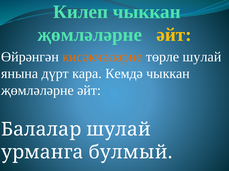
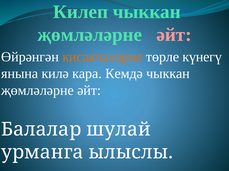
әйт colour: yellow -> pink (174, 35)
төрле шулай: шулай -> күнегү (202, 57)
дүрт: дүрт -> килә (55, 74)
булмый: булмый -> ылыслы (131, 153)
